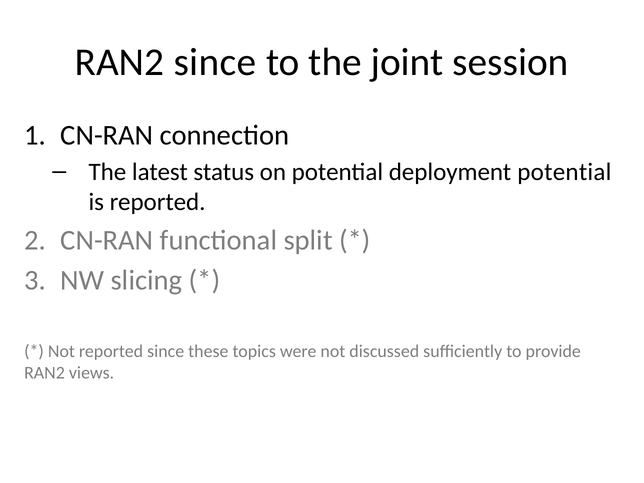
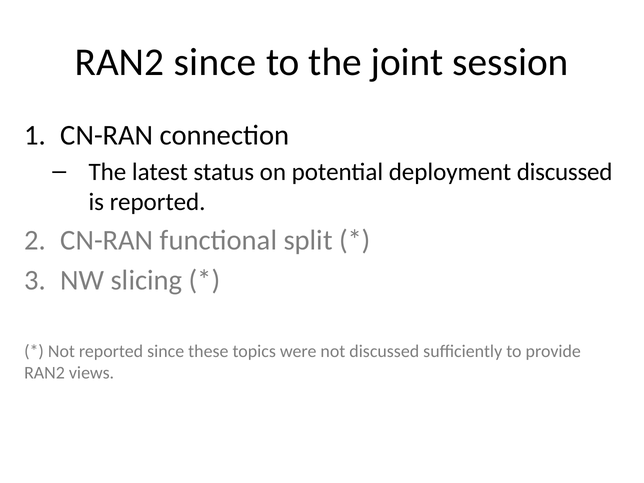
deployment potential: potential -> discussed (565, 172)
